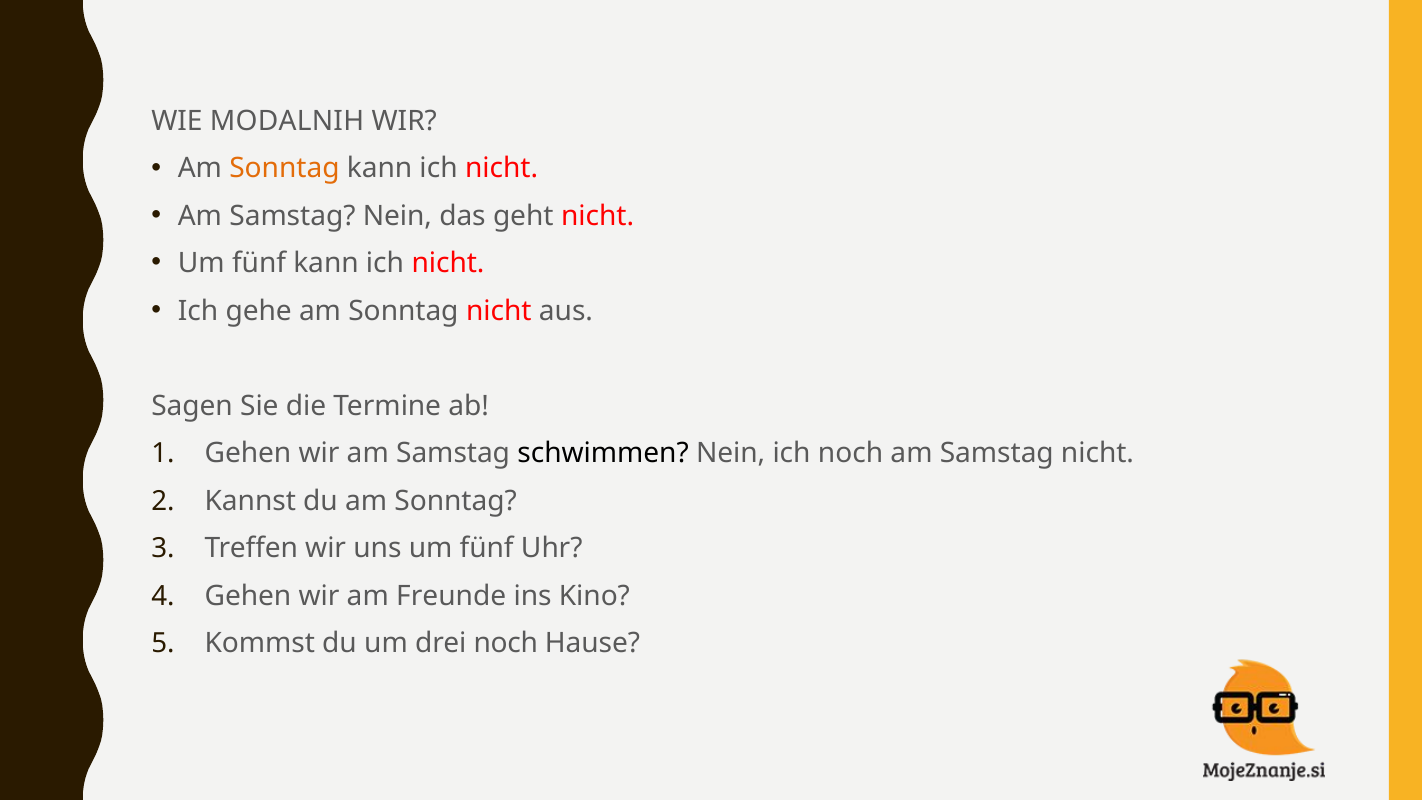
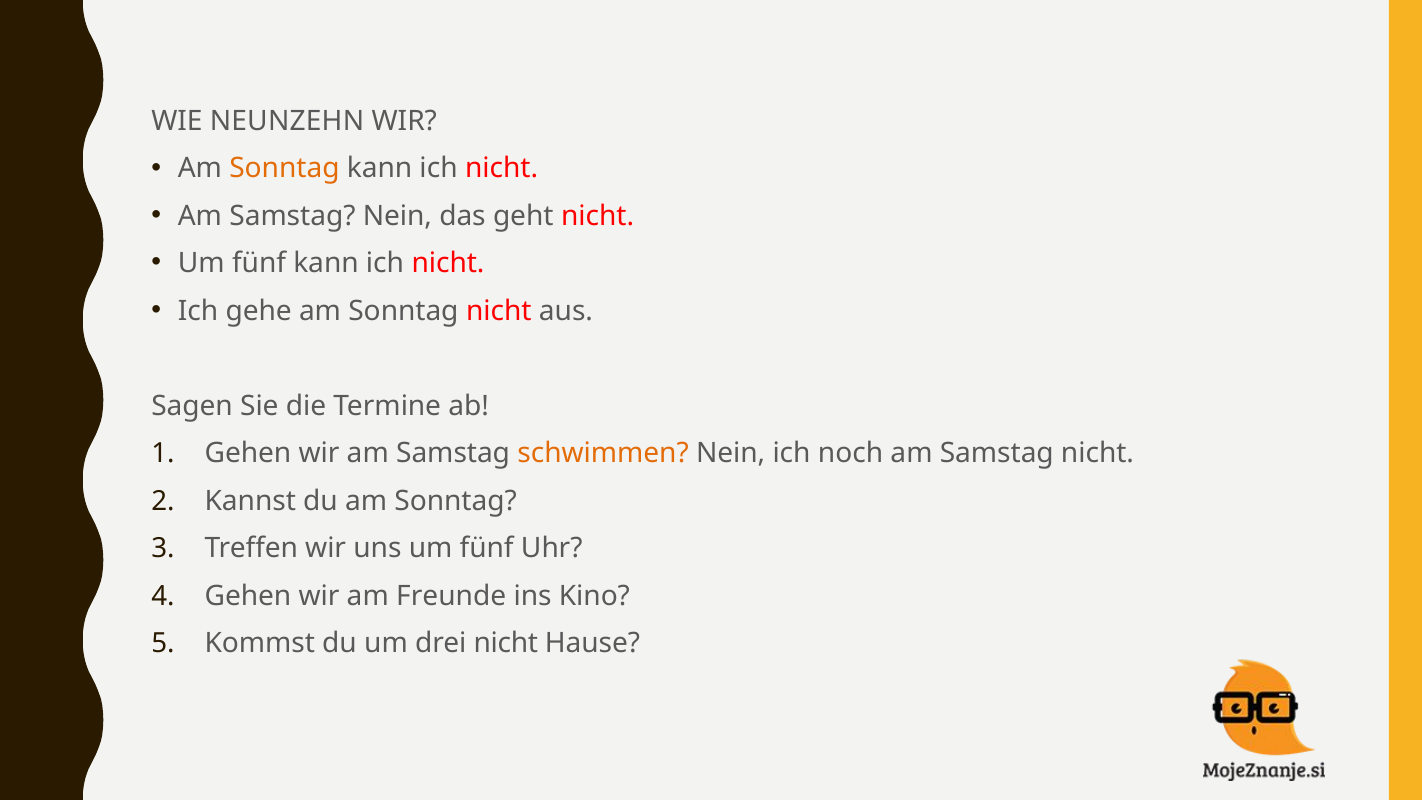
MODALNIH: MODALNIH -> NEUNZEHN (287, 121)
schwimmen colour: black -> orange (603, 453)
drei noch: noch -> nicht (506, 643)
